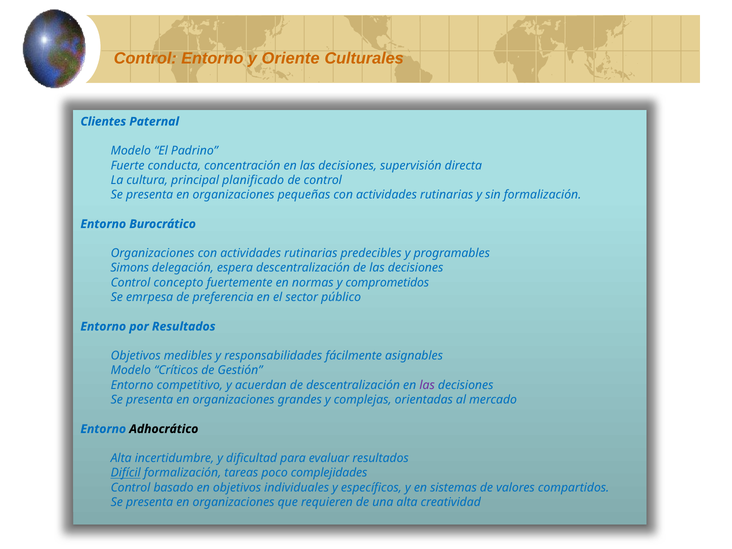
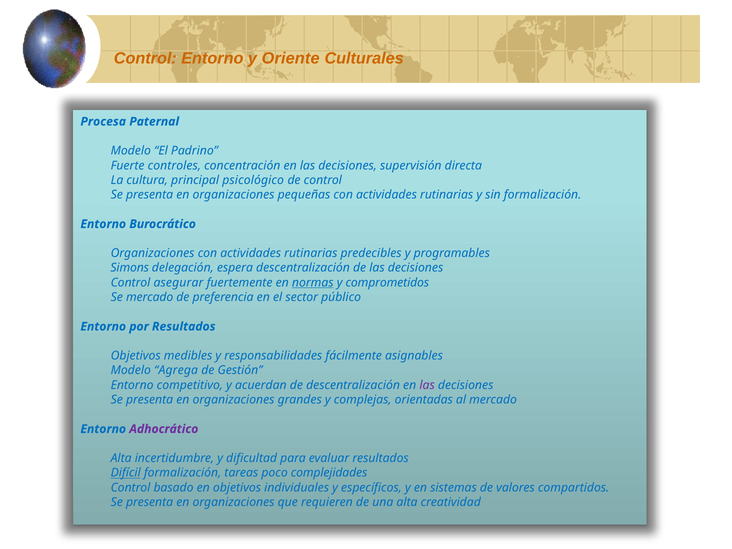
Clientes: Clientes -> Procesa (103, 122)
conducta: conducta -> controles (174, 165)
planificado: planificado -> psicológico (253, 180)
concepto: concepto -> asegurar (178, 283)
normas underline: none -> present (313, 283)
Se emrpesa: emrpesa -> mercado (150, 297)
Críticos: Críticos -> Agrega (176, 370)
Adhocrático colour: black -> purple (164, 429)
